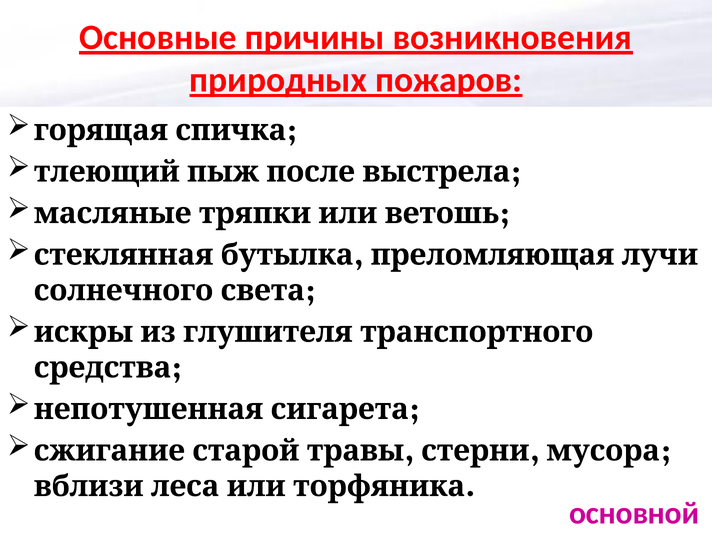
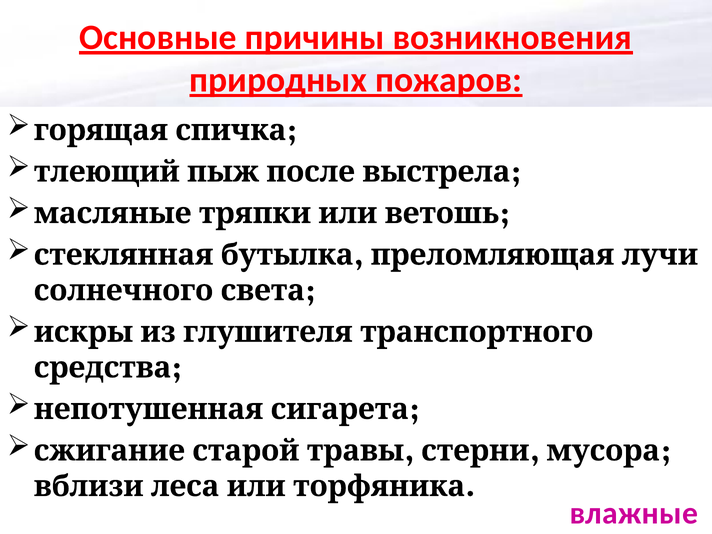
основной: основной -> влажные (634, 513)
